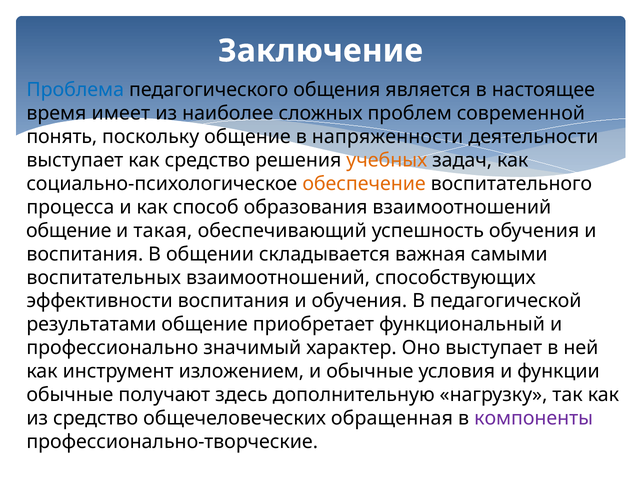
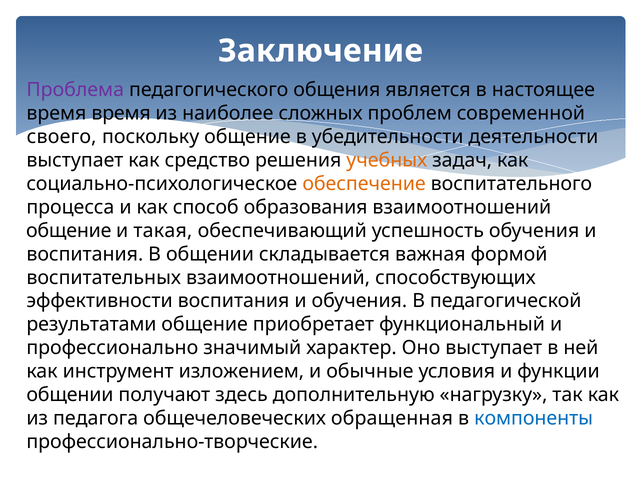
Проблема colour: blue -> purple (75, 90)
время имеет: имеет -> время (121, 114)
понять: понять -> своего (62, 137)
напряженности: напряженности -> убедительности (388, 137)
самыми: самыми -> формой (509, 255)
обычные: обычные -> общении (70, 395)
из средство: средство -> педагога (96, 419)
компоненты colour: purple -> blue (534, 419)
